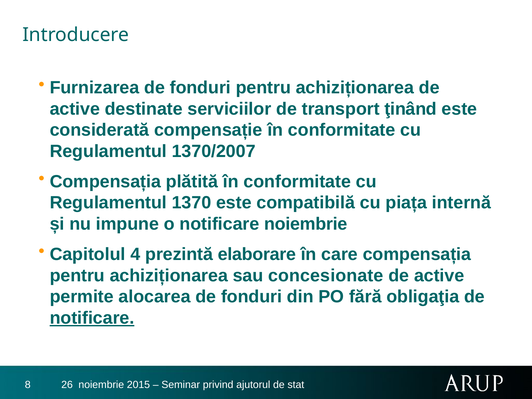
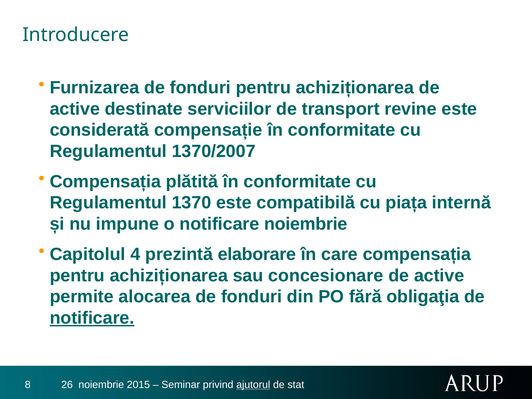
ţinând: ţinând -> revine (411, 109)
concesionate: concesionate -> concesionare (326, 275)
ajutorul underline: none -> present (253, 385)
